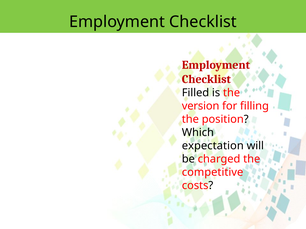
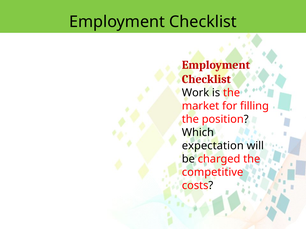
Filled: Filled -> Work (195, 93)
version: version -> market (201, 106)
